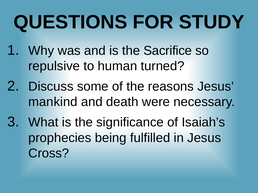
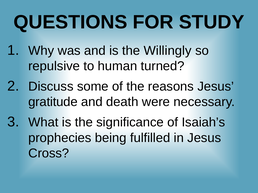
Sacrifice: Sacrifice -> Willingly (168, 51)
mankind: mankind -> gratitude (53, 102)
